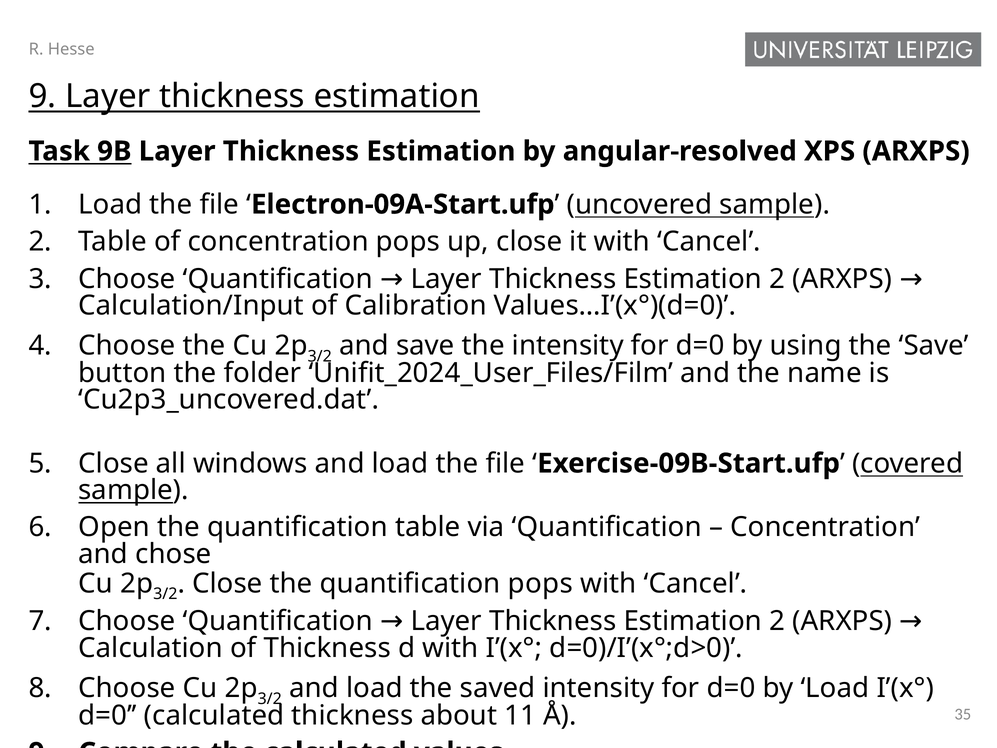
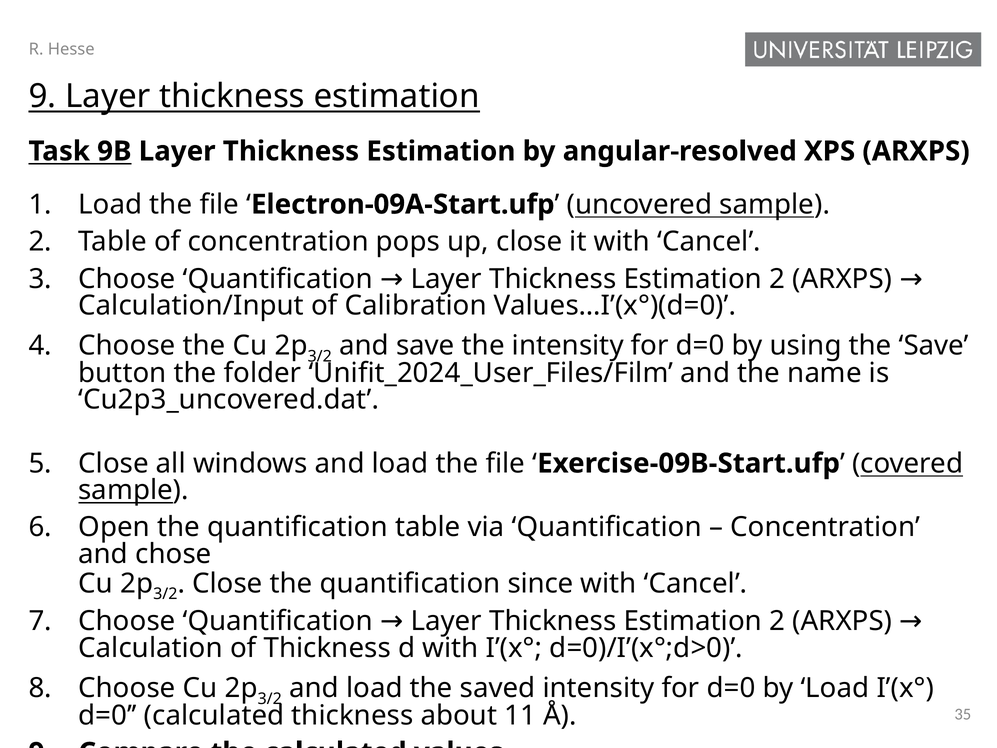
quantification pops: pops -> since (541, 583)
